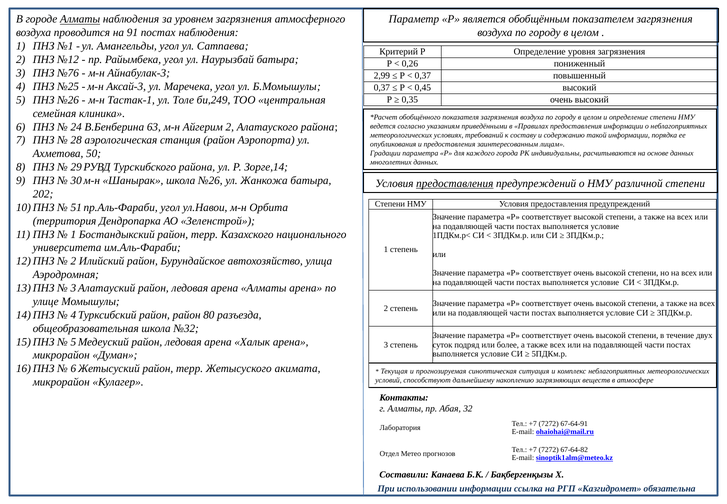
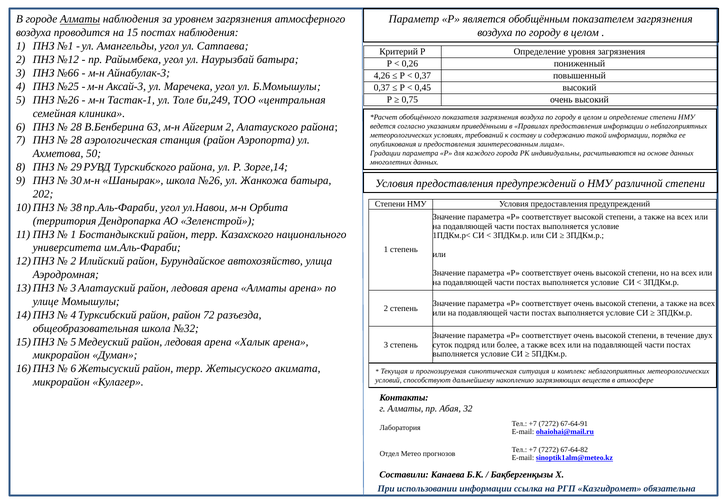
91: 91 -> 15 (132, 33)
№76: №76 -> №66 (68, 73)
2,99: 2,99 -> 4,26 (382, 75)
0,35: 0,35 -> 0,75 (410, 99)
24: 24 -> 28 (76, 127)
предоставления underline: present -> none (455, 183)
51: 51 -> 38 (76, 207)
80: 80 -> 72 (209, 315)
